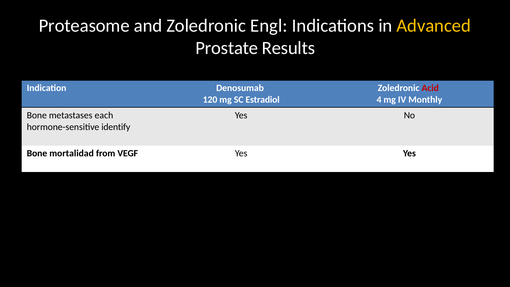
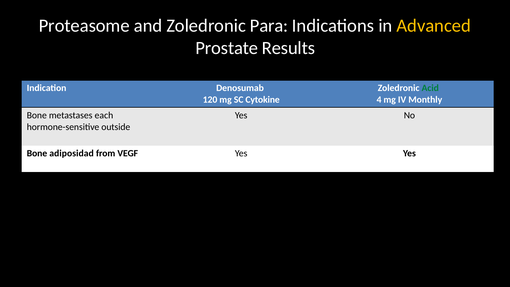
Engl: Engl -> Para (269, 26)
Acid colour: red -> green (430, 88)
Estradiol: Estradiol -> Cytokine (263, 100)
identify: identify -> outside (116, 127)
mortalidad: mortalidad -> adiposidad (72, 153)
